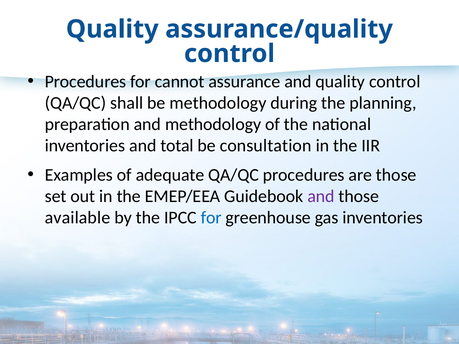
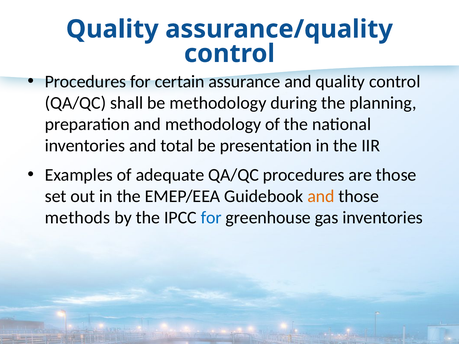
cannot: cannot -> certain (180, 82)
consultation: consultation -> presentation (266, 146)
and colour: purple -> orange (321, 196)
available: available -> methods (78, 218)
